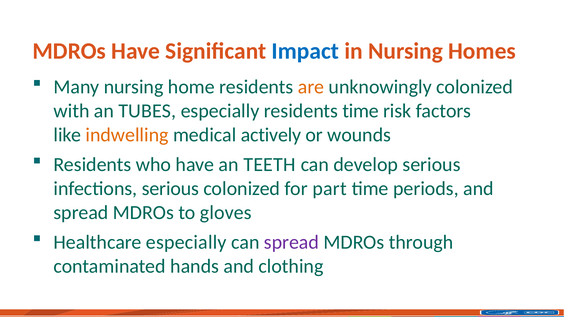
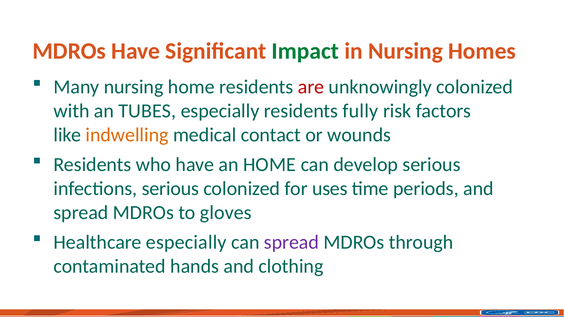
Impact colour: blue -> green (305, 51)
are colour: orange -> red (311, 87)
residents time: time -> fully (360, 111)
actively: actively -> contact (271, 135)
an TEETH: TEETH -> HOME (270, 165)
part: part -> uses (330, 189)
